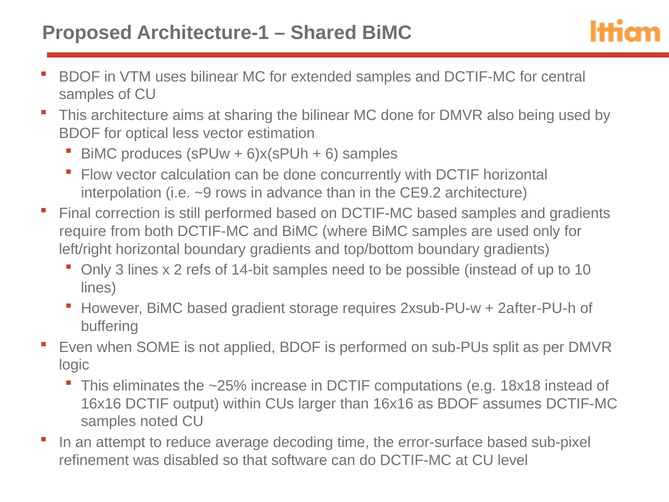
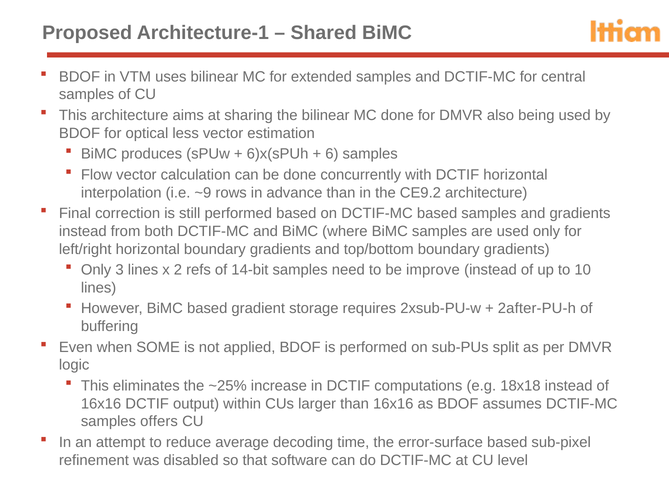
require: require -> instead (83, 231)
possible: possible -> improve (433, 270)
noted: noted -> offers (159, 421)
